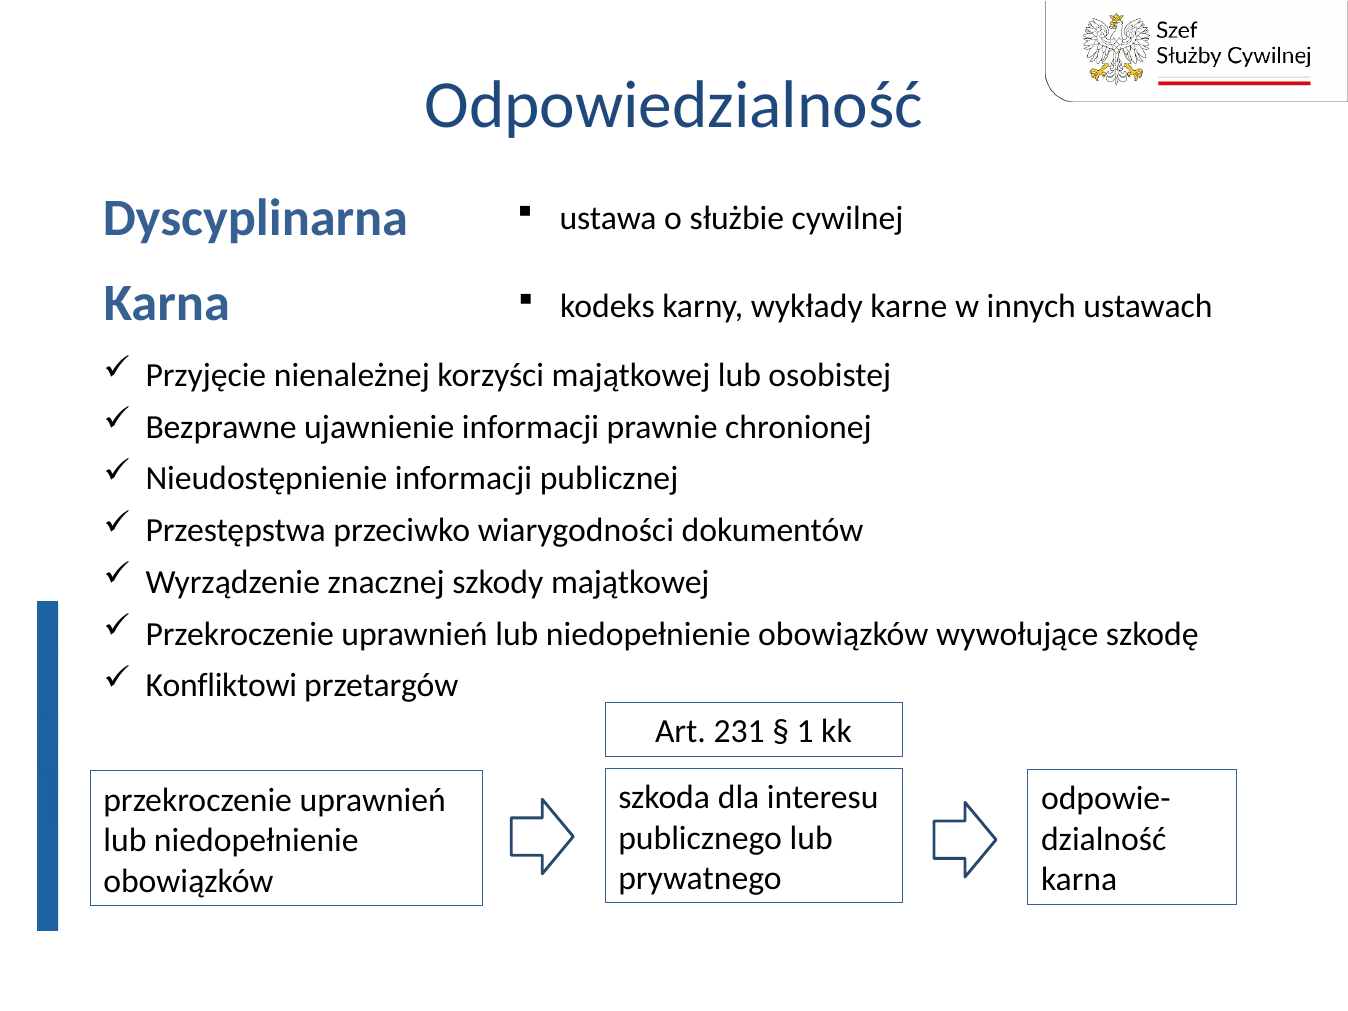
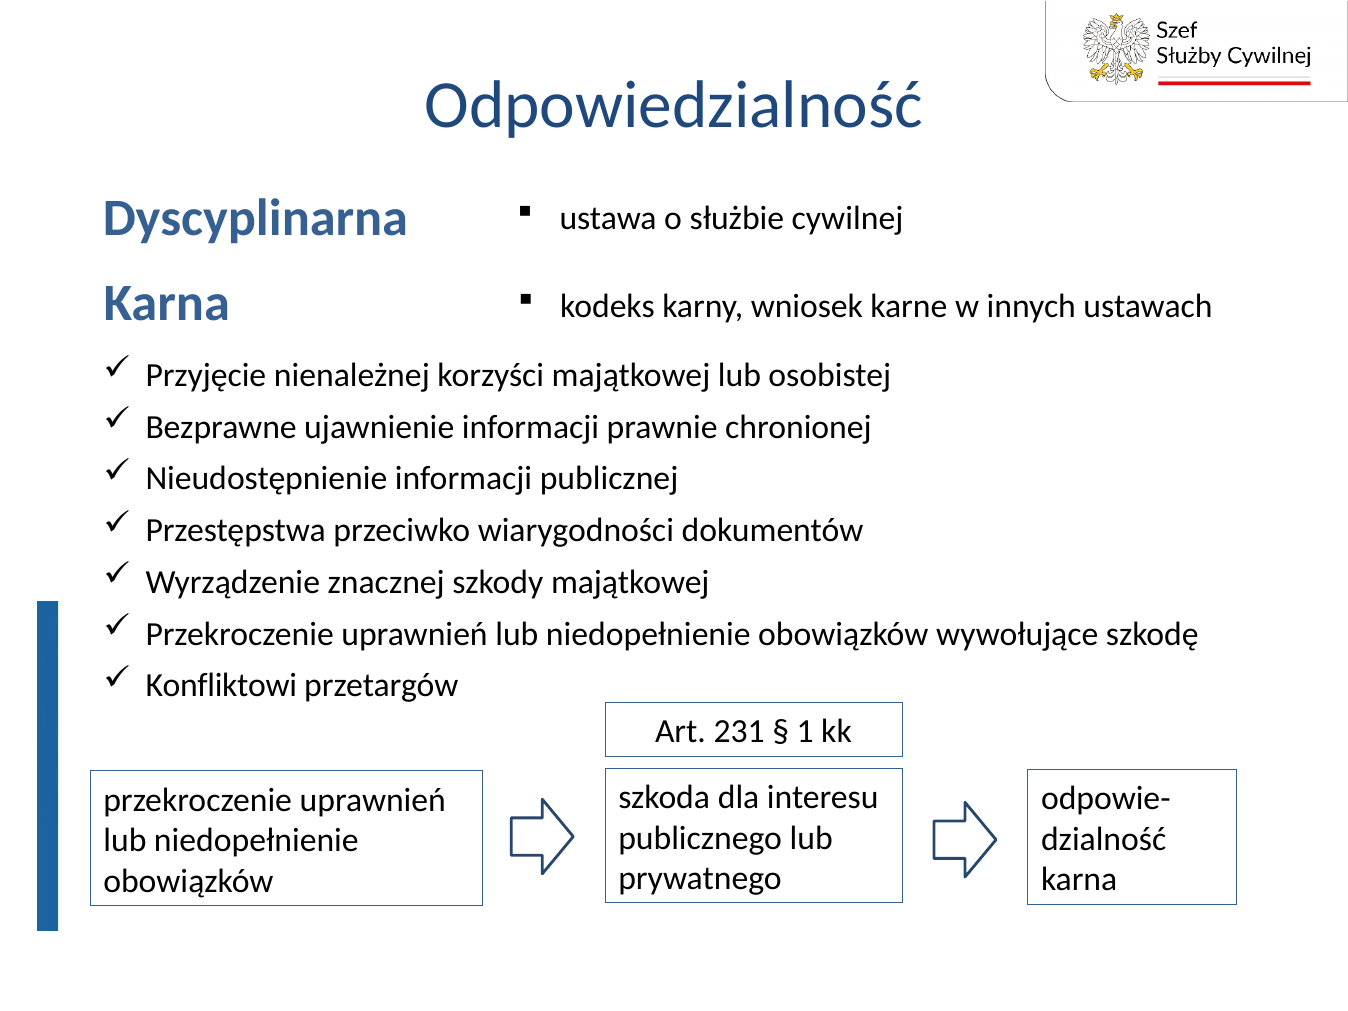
wykłady: wykłady -> wniosek (807, 306)
